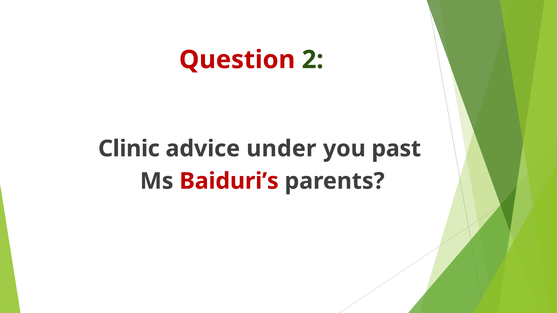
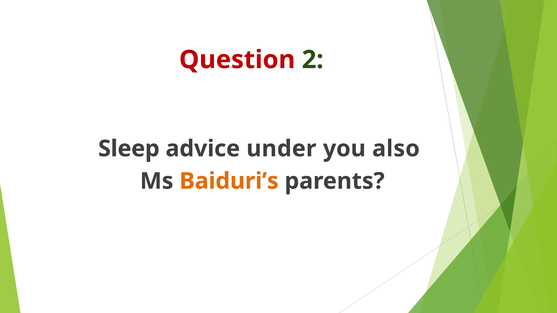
Clinic: Clinic -> Sleep (129, 149)
past: past -> also (396, 149)
Baiduri’s colour: red -> orange (229, 181)
